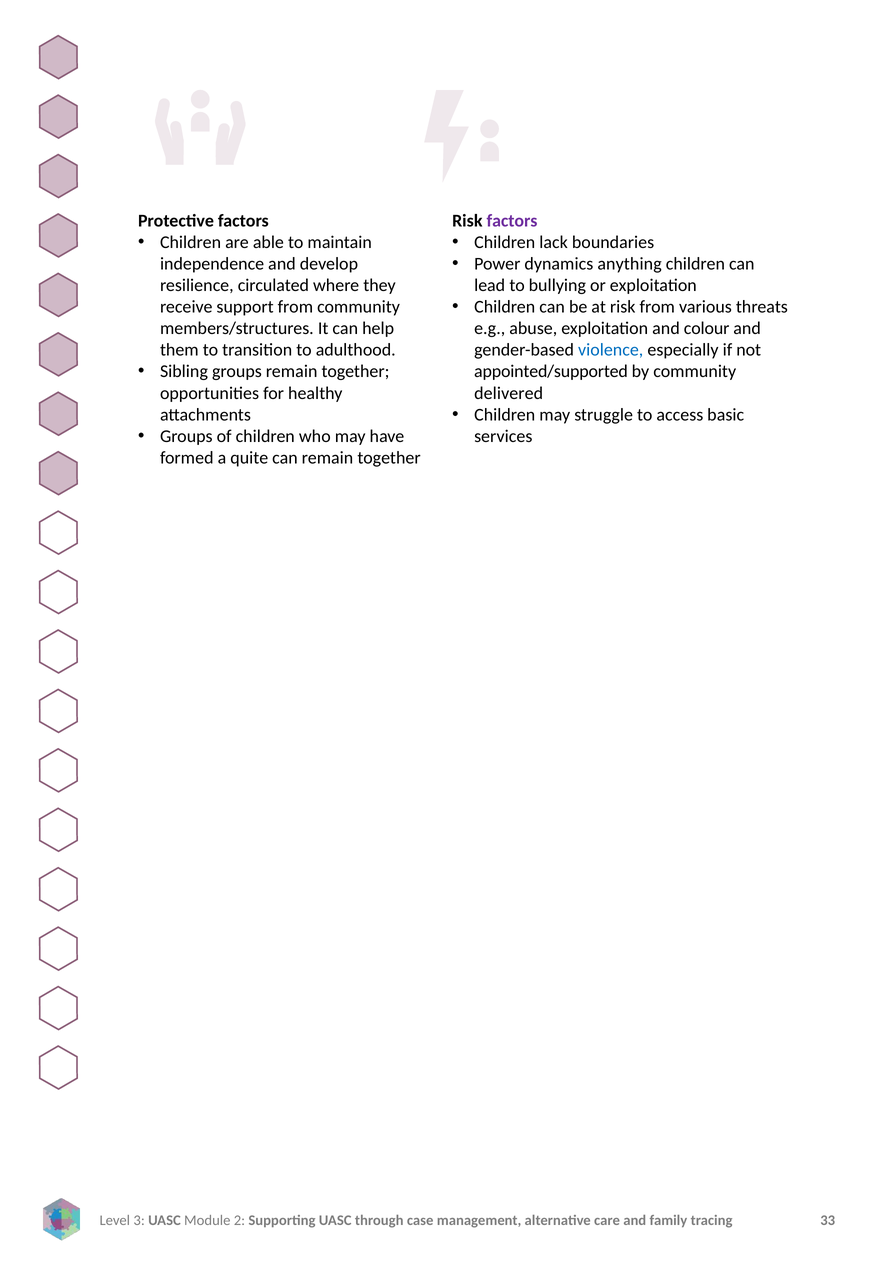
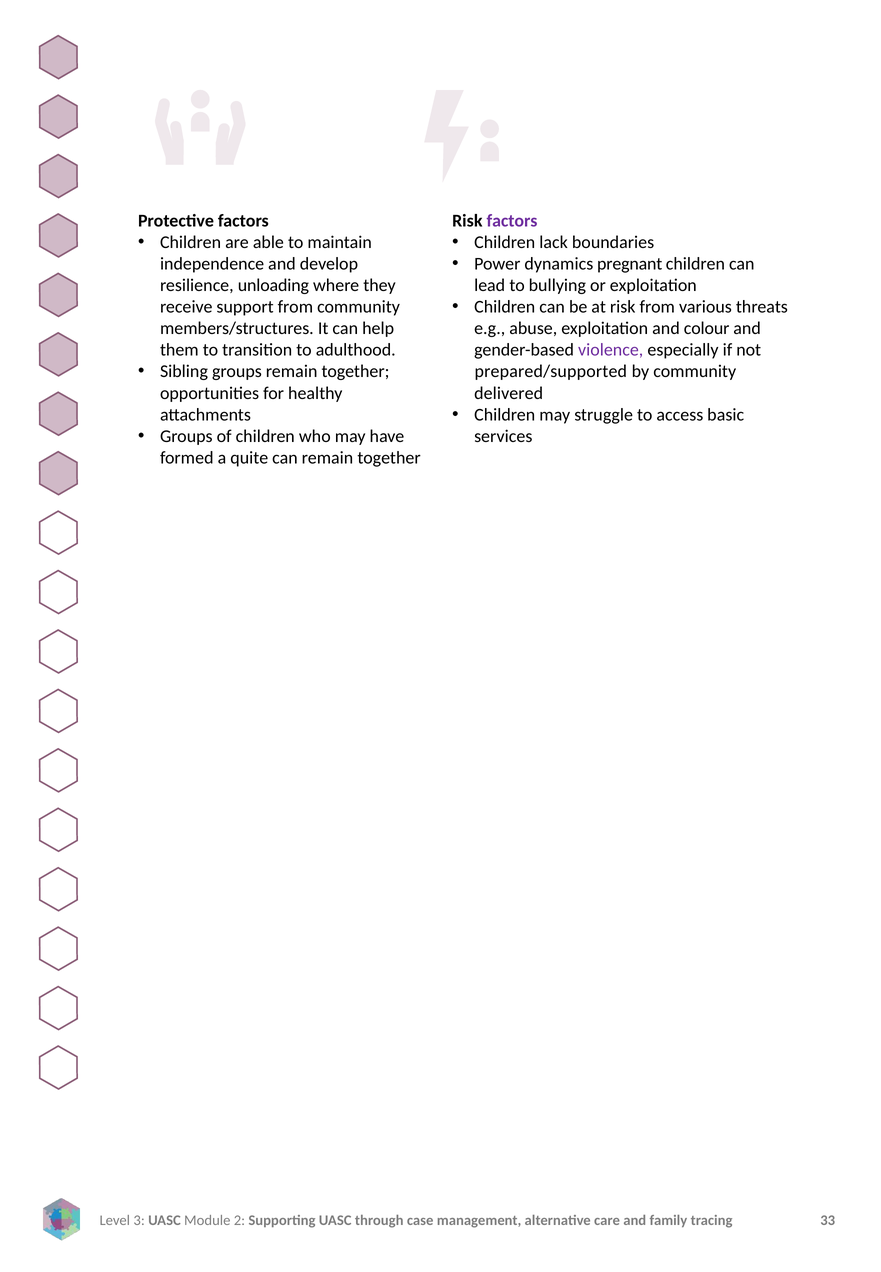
anything: anything -> pregnant (630, 264)
circulated: circulated -> unloading (273, 286)
violence colour: blue -> purple (611, 350)
appointed/supported: appointed/supported -> prepared/supported (551, 372)
